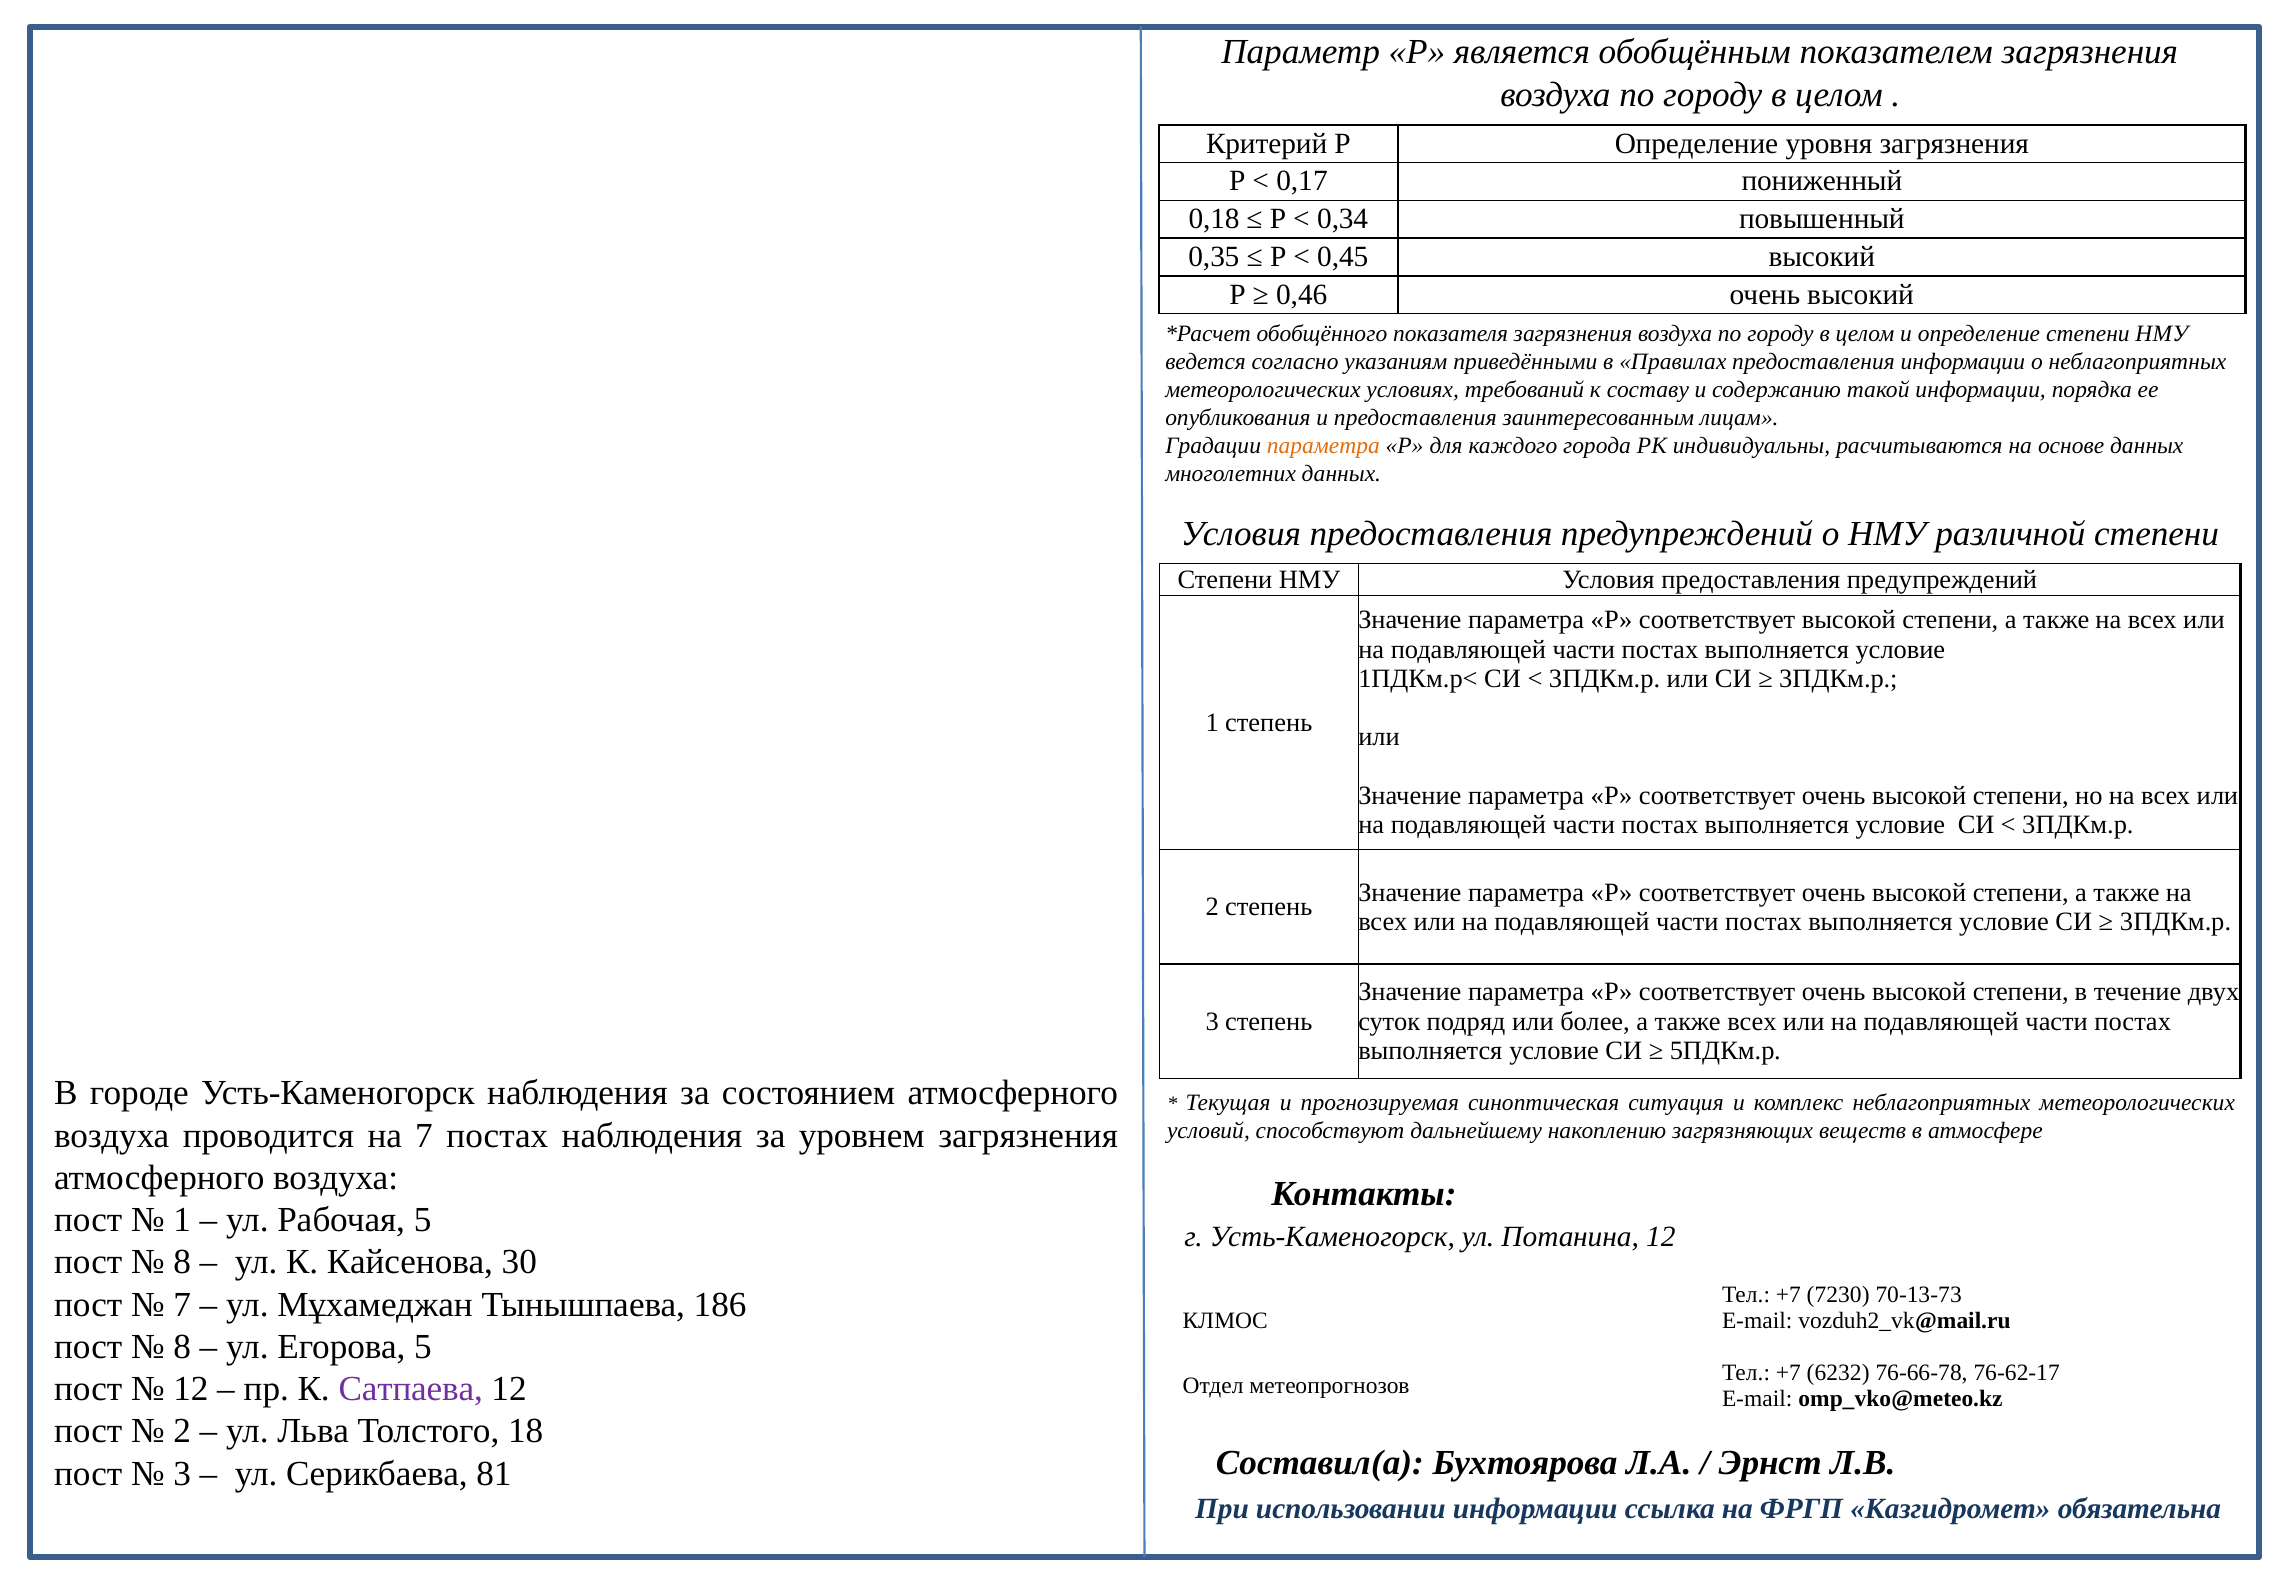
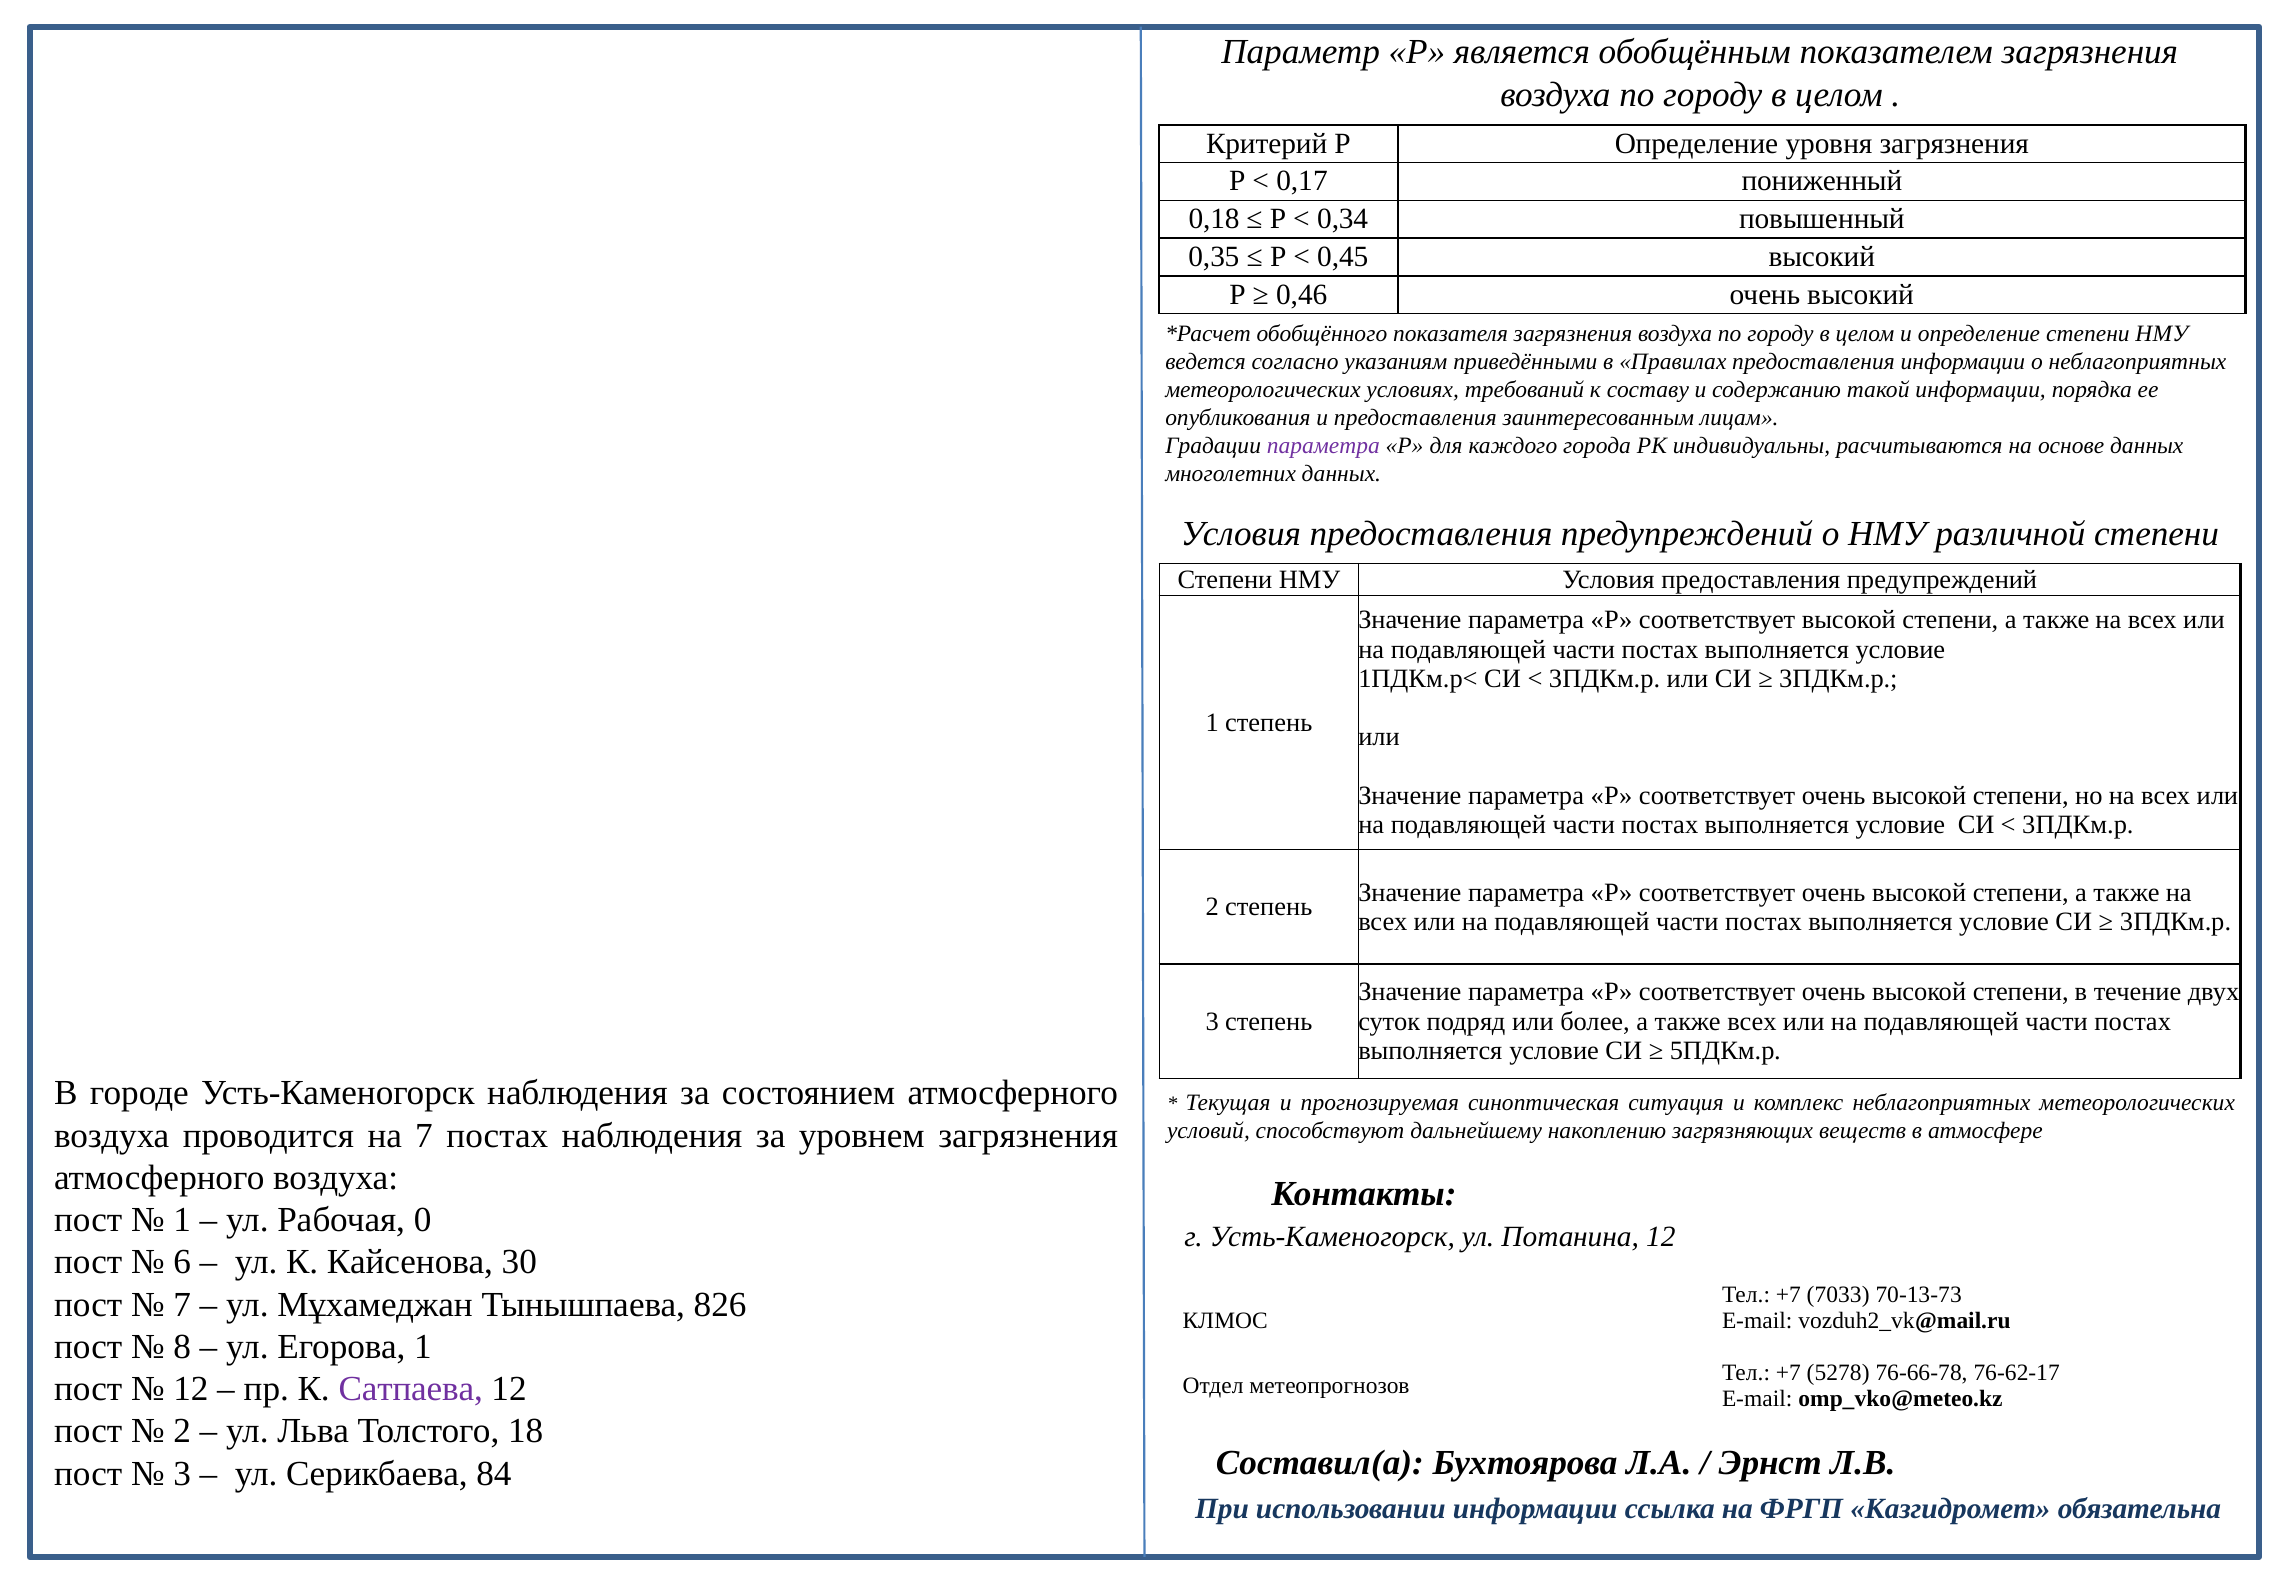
параметра colour: orange -> purple (1323, 446)
Рабочая 5: 5 -> 0 (423, 1221)
8: 8 -> 6 (182, 1263)
7230: 7230 -> 7033 (1838, 1296)
186: 186 -> 826 (720, 1305)
Егорова 5: 5 -> 1 (423, 1347)
6232: 6232 -> 5278 (1838, 1373)
81: 81 -> 84 (494, 1474)
